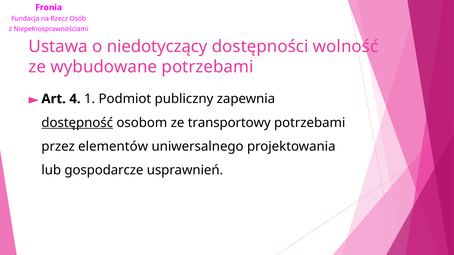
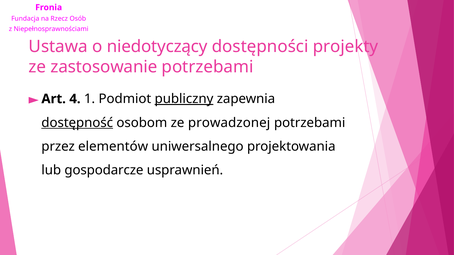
wolność: wolność -> projekty (346, 47)
wybudowane: wybudowane -> zastosowanie (104, 67)
publiczny underline: none -> present (184, 99)
transportowy: transportowy -> prowadzonej (229, 123)
